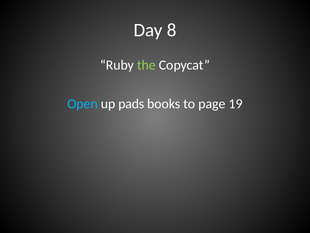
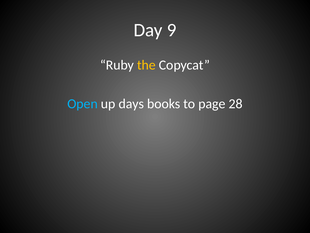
8: 8 -> 9 (172, 30)
the colour: light green -> yellow (146, 65)
pads: pads -> days (131, 104)
19: 19 -> 28 (236, 104)
